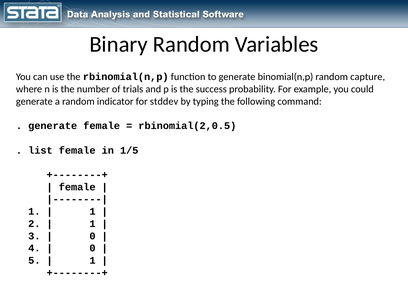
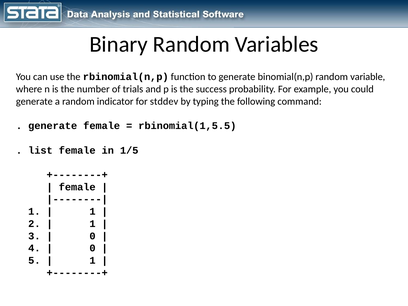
capture: capture -> variable (368, 77)
rbinomial(2,0.5: rbinomial(2,0.5 -> rbinomial(1,5.5 (187, 126)
